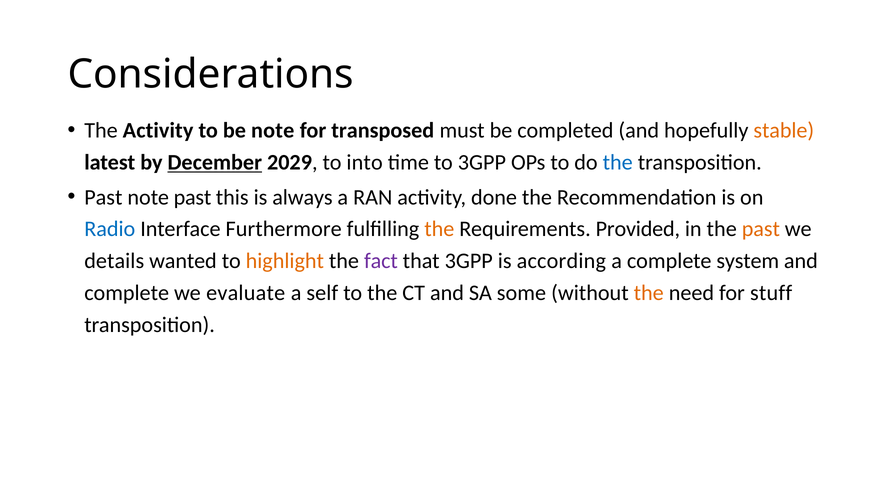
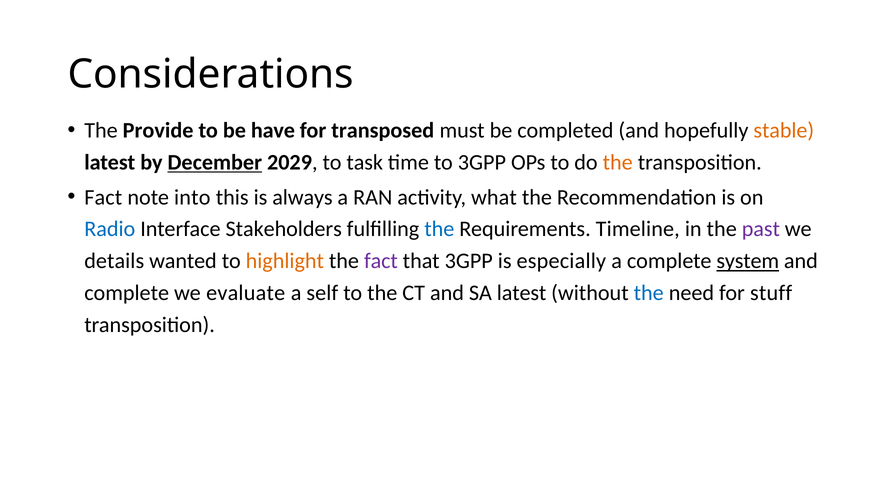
The Activity: Activity -> Provide (158, 131)
be note: note -> have (273, 131)
into: into -> task (365, 162)
the colour: blue -> orange (618, 162)
Past: Past -> Fact (103, 197)
note past: past -> into (192, 197)
done: done -> what (494, 197)
Furthermore: Furthermore -> Stakeholders (284, 229)
the colour: orange -> blue (439, 229)
Provided: Provided -> Timeline (638, 229)
past colour: orange -> purple (761, 229)
according: according -> especially (561, 261)
system underline: none -> present (748, 261)
SA some: some -> latest (522, 293)
the colour: orange -> blue (649, 293)
